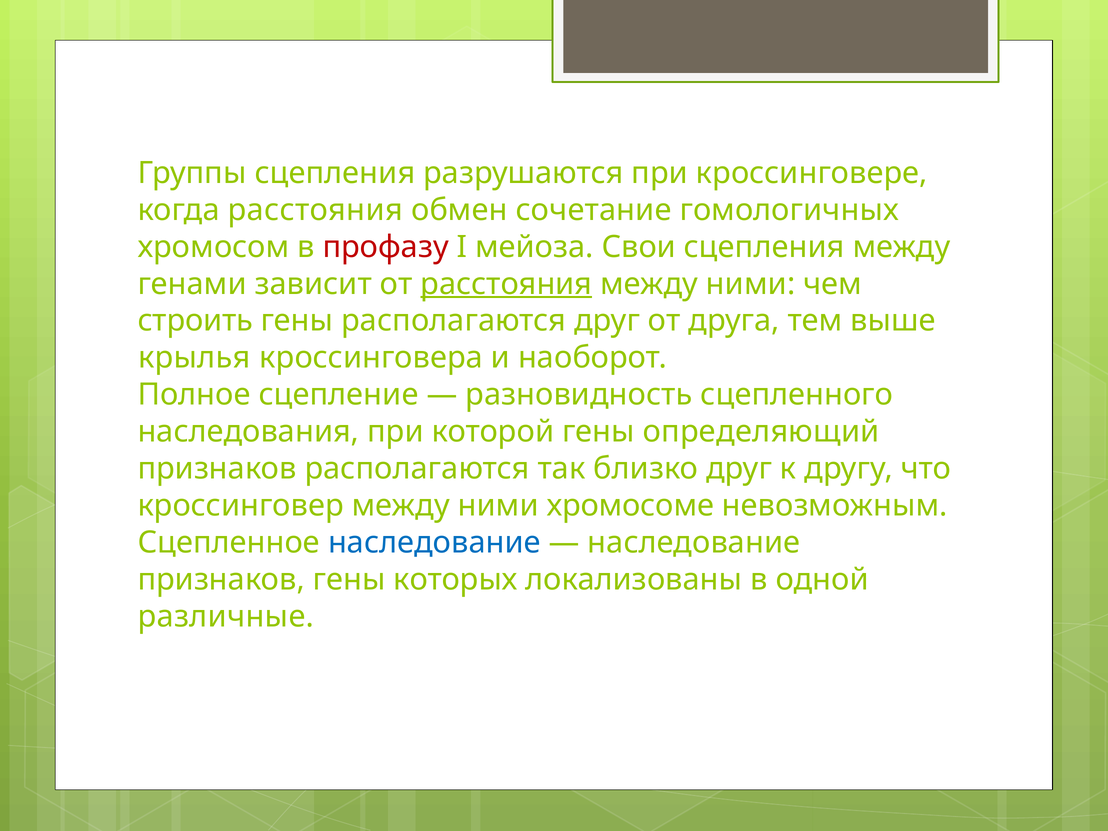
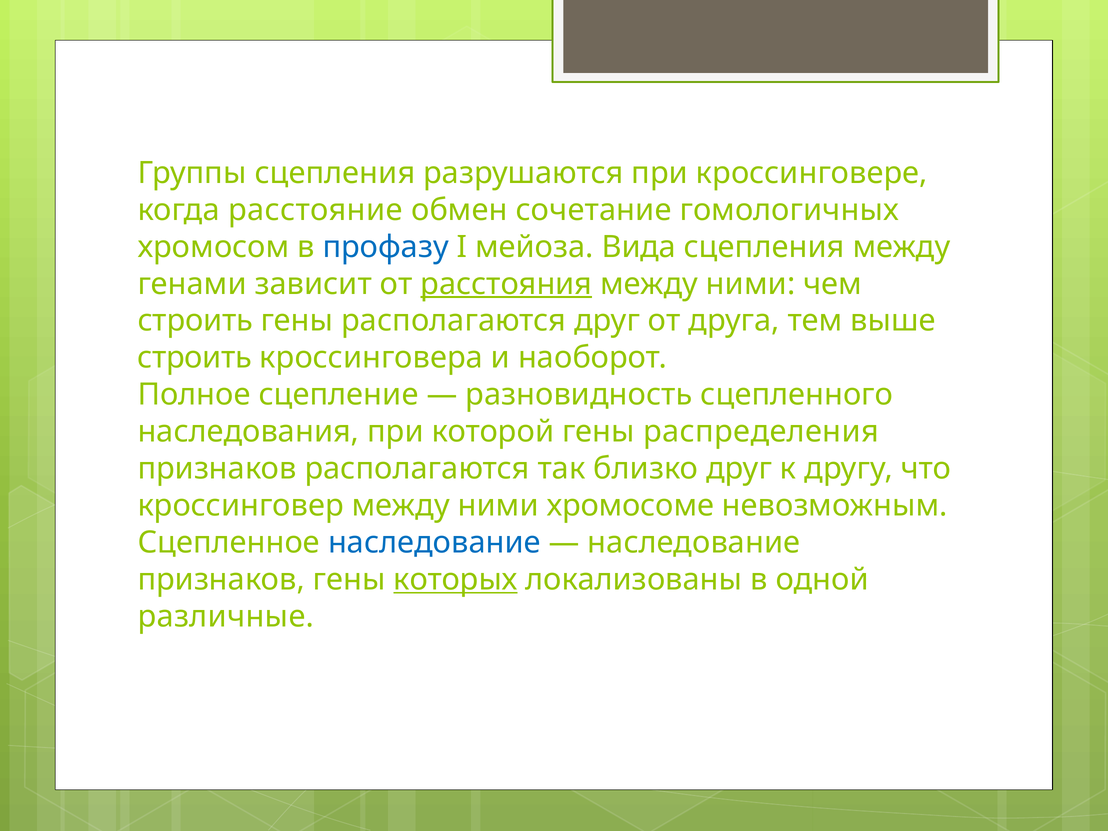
когда расстояния: расстояния -> расстояние (315, 210)
профазу colour: red -> blue (386, 247)
Свои: Свои -> Вида (639, 247)
крылья: крылья -> строить (195, 358)
определяющий: определяющий -> распределения (761, 432)
которых underline: none -> present (455, 579)
